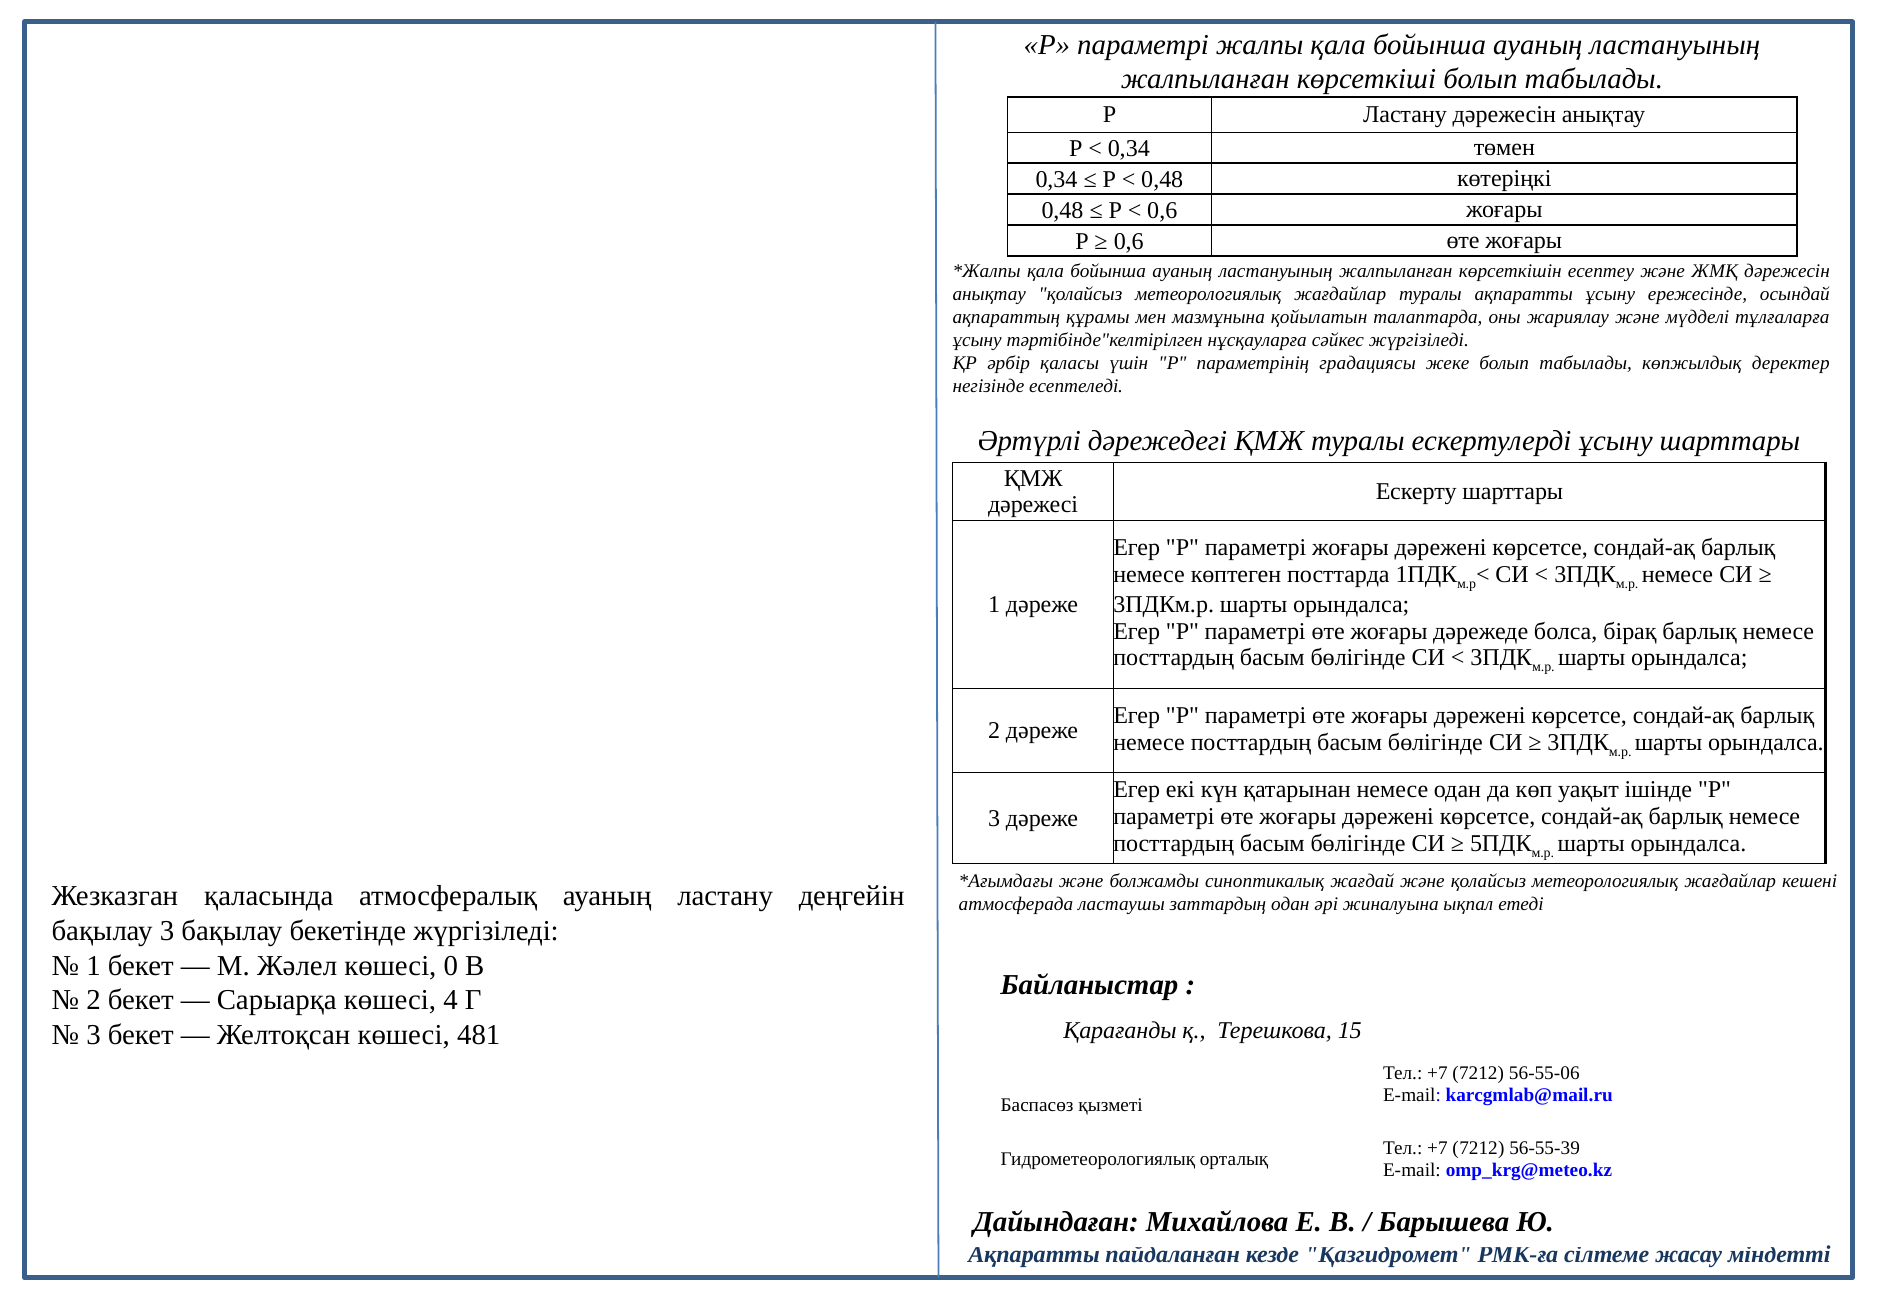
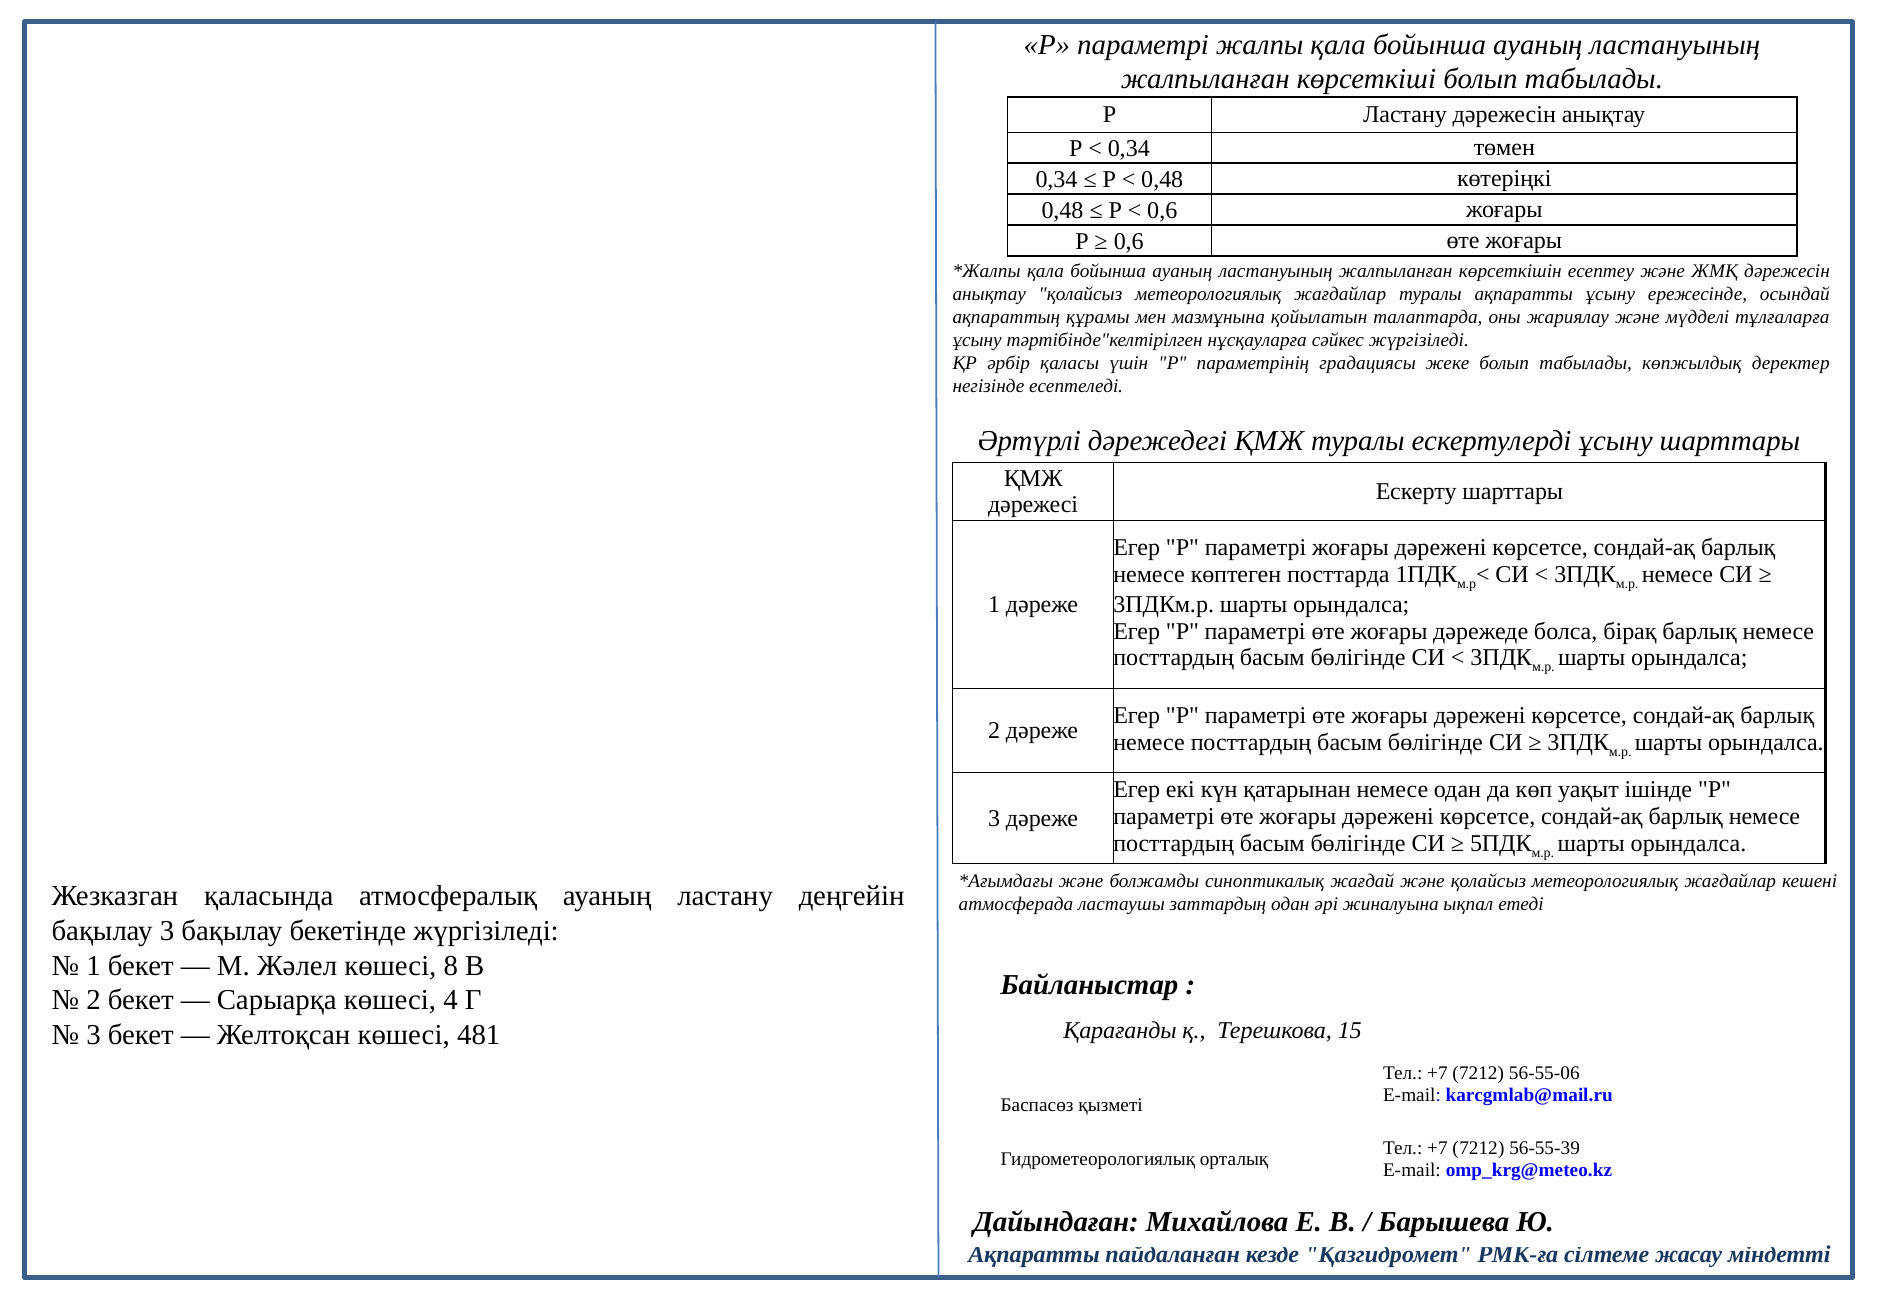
0: 0 -> 8 (451, 965)
